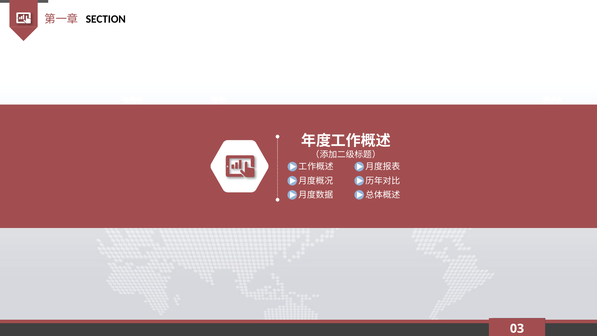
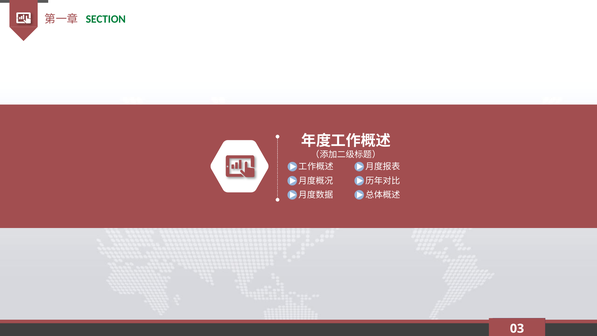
SECTION colour: black -> green (106, 19)
